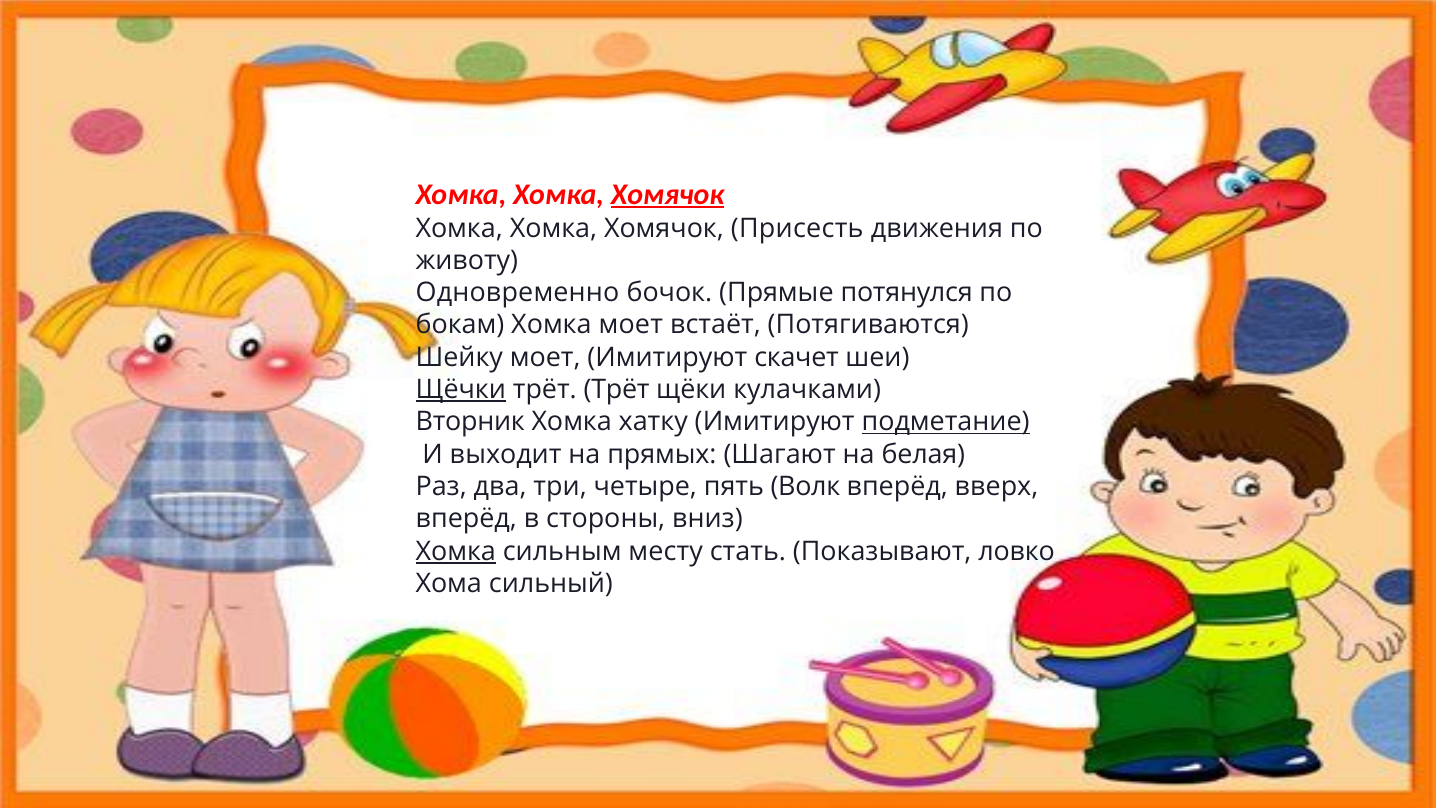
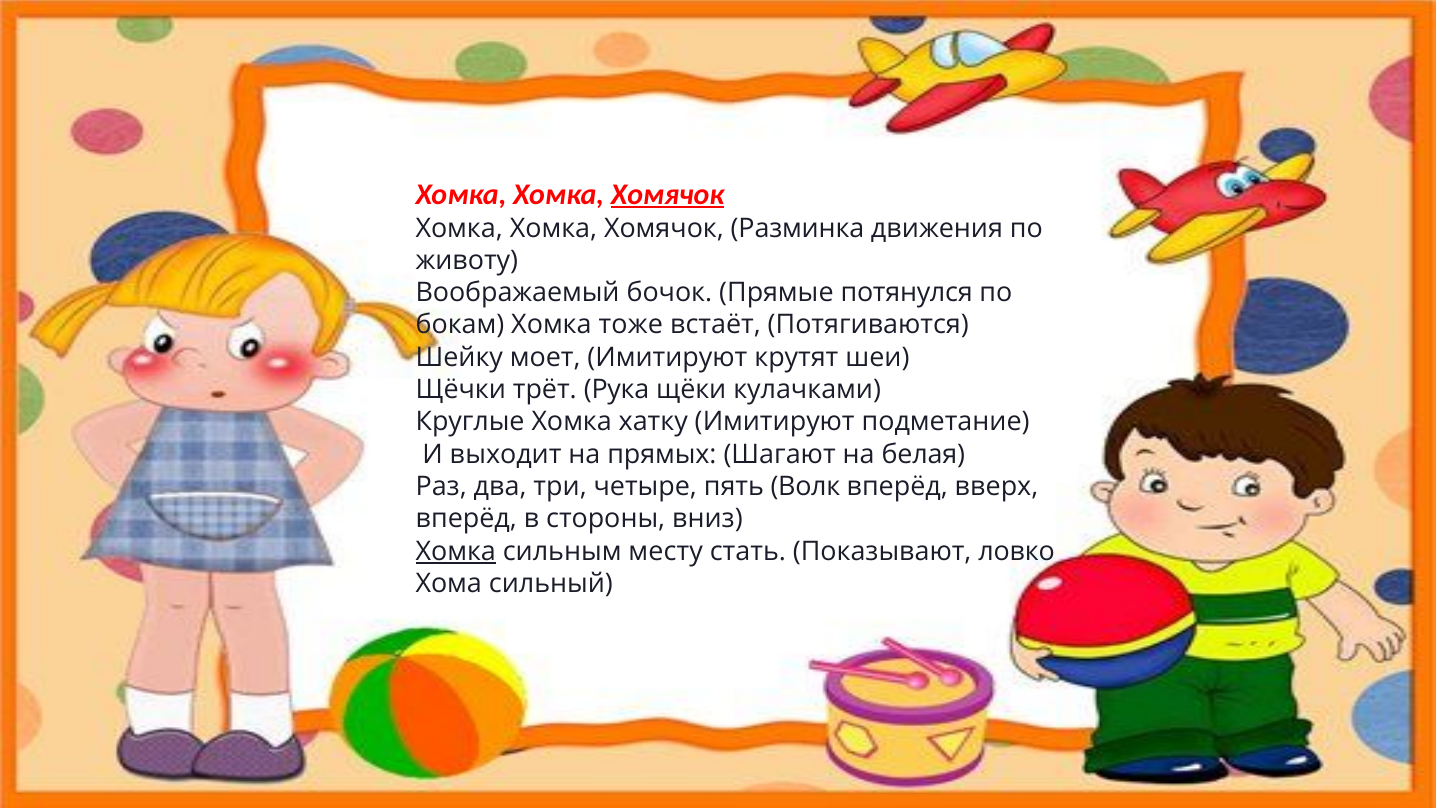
Присесть: Присесть -> Разминка (797, 228)
Одновременно: Одновременно -> Воображаемый (518, 293)
Хомка моет: моет -> тоже (631, 325)
скачет: скачет -> крутят (796, 357)
Щёчки underline: present -> none (461, 390)
трёт Трёт: Трёт -> Рука (617, 390)
Вторник: Вторник -> Круглые (470, 422)
подметание underline: present -> none (946, 422)
